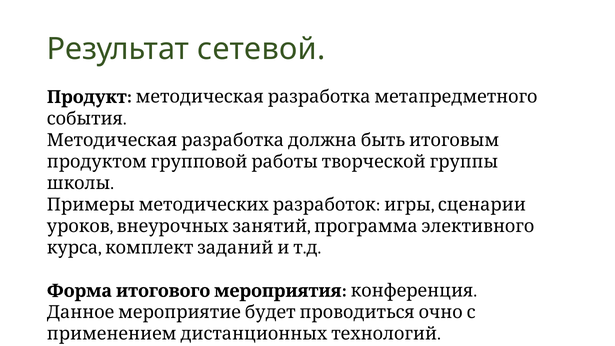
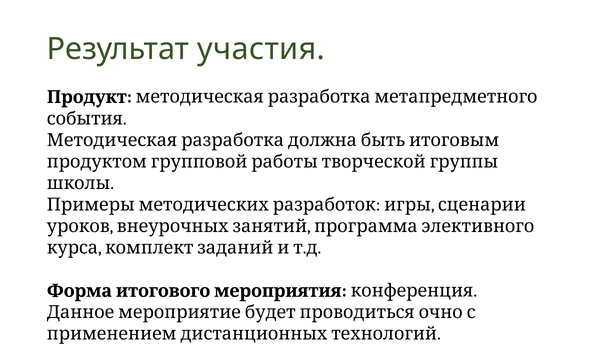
сетевой: сетевой -> участия (261, 49)
